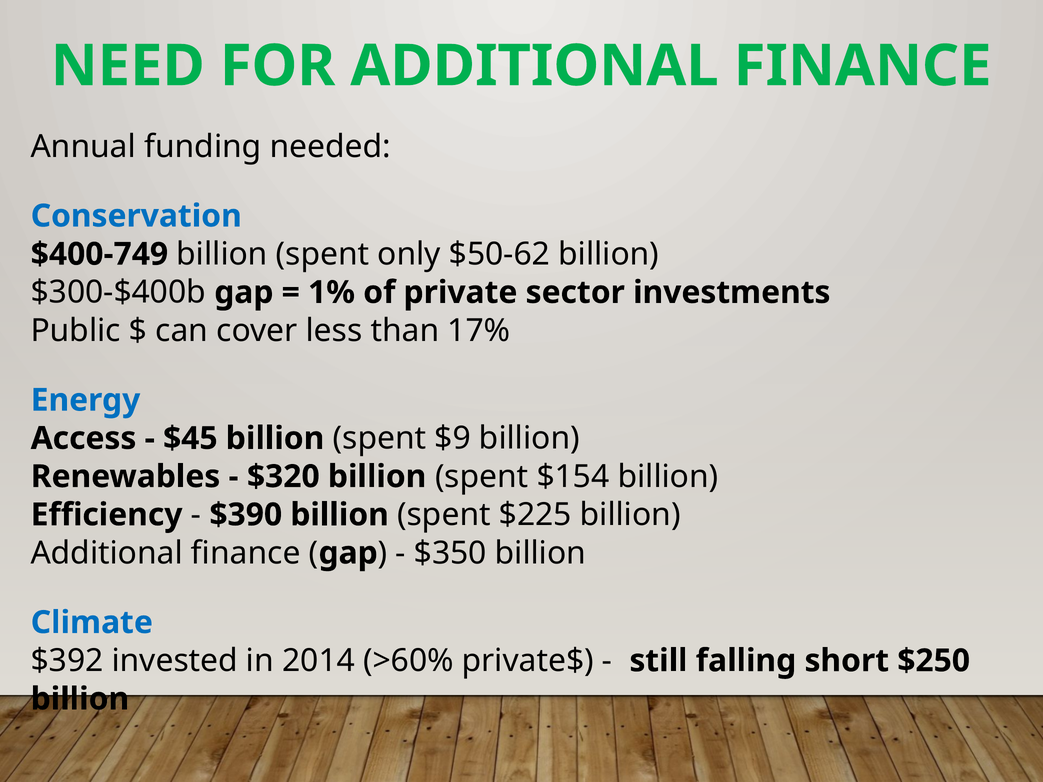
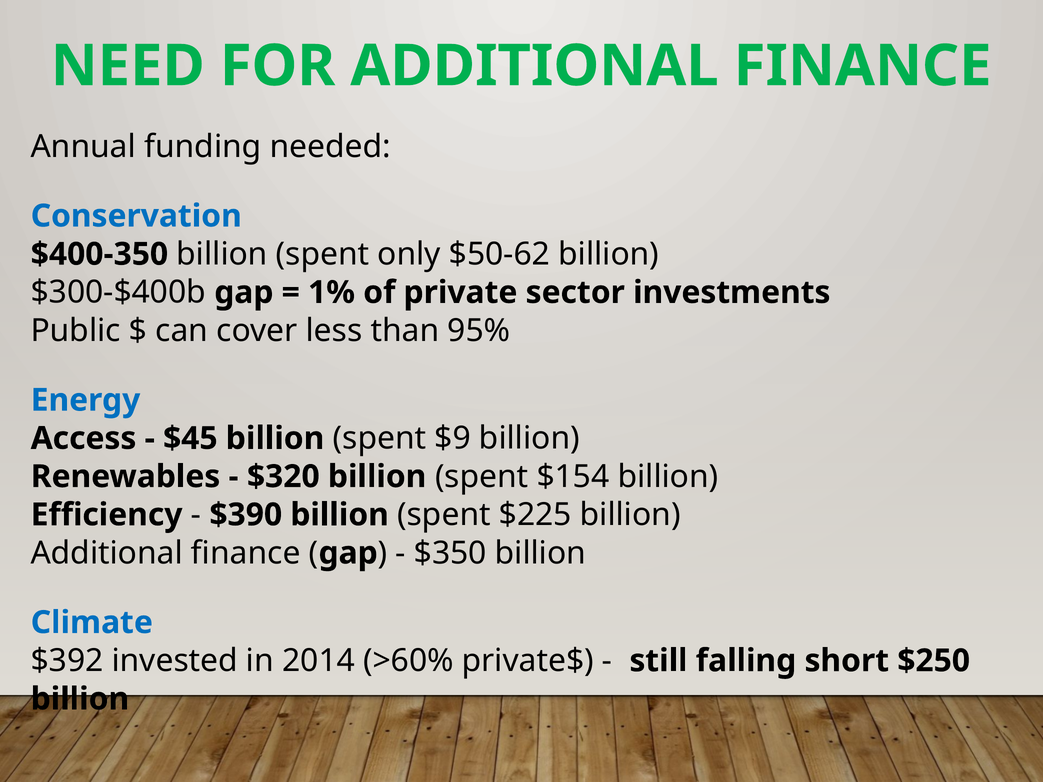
$400-749: $400-749 -> $400-350 (99, 254)
17%: 17% -> 95% (479, 331)
